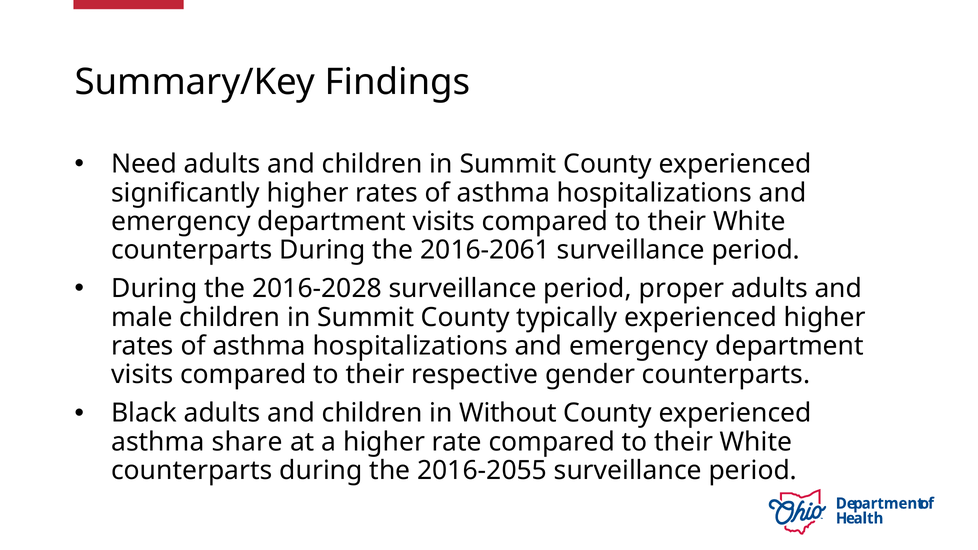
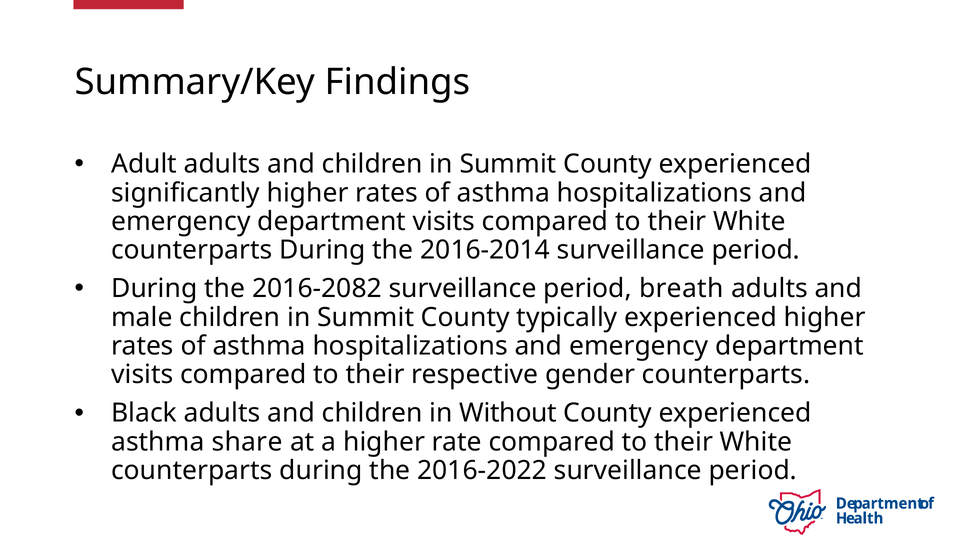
Need: Need -> Adult (144, 164)
2016-2061: 2016-2061 -> 2016-2014 (485, 250)
2016-2028: 2016-2028 -> 2016-2082 (317, 289)
proper: proper -> breath (681, 289)
2016-2055: 2016-2055 -> 2016-2022 (482, 471)
